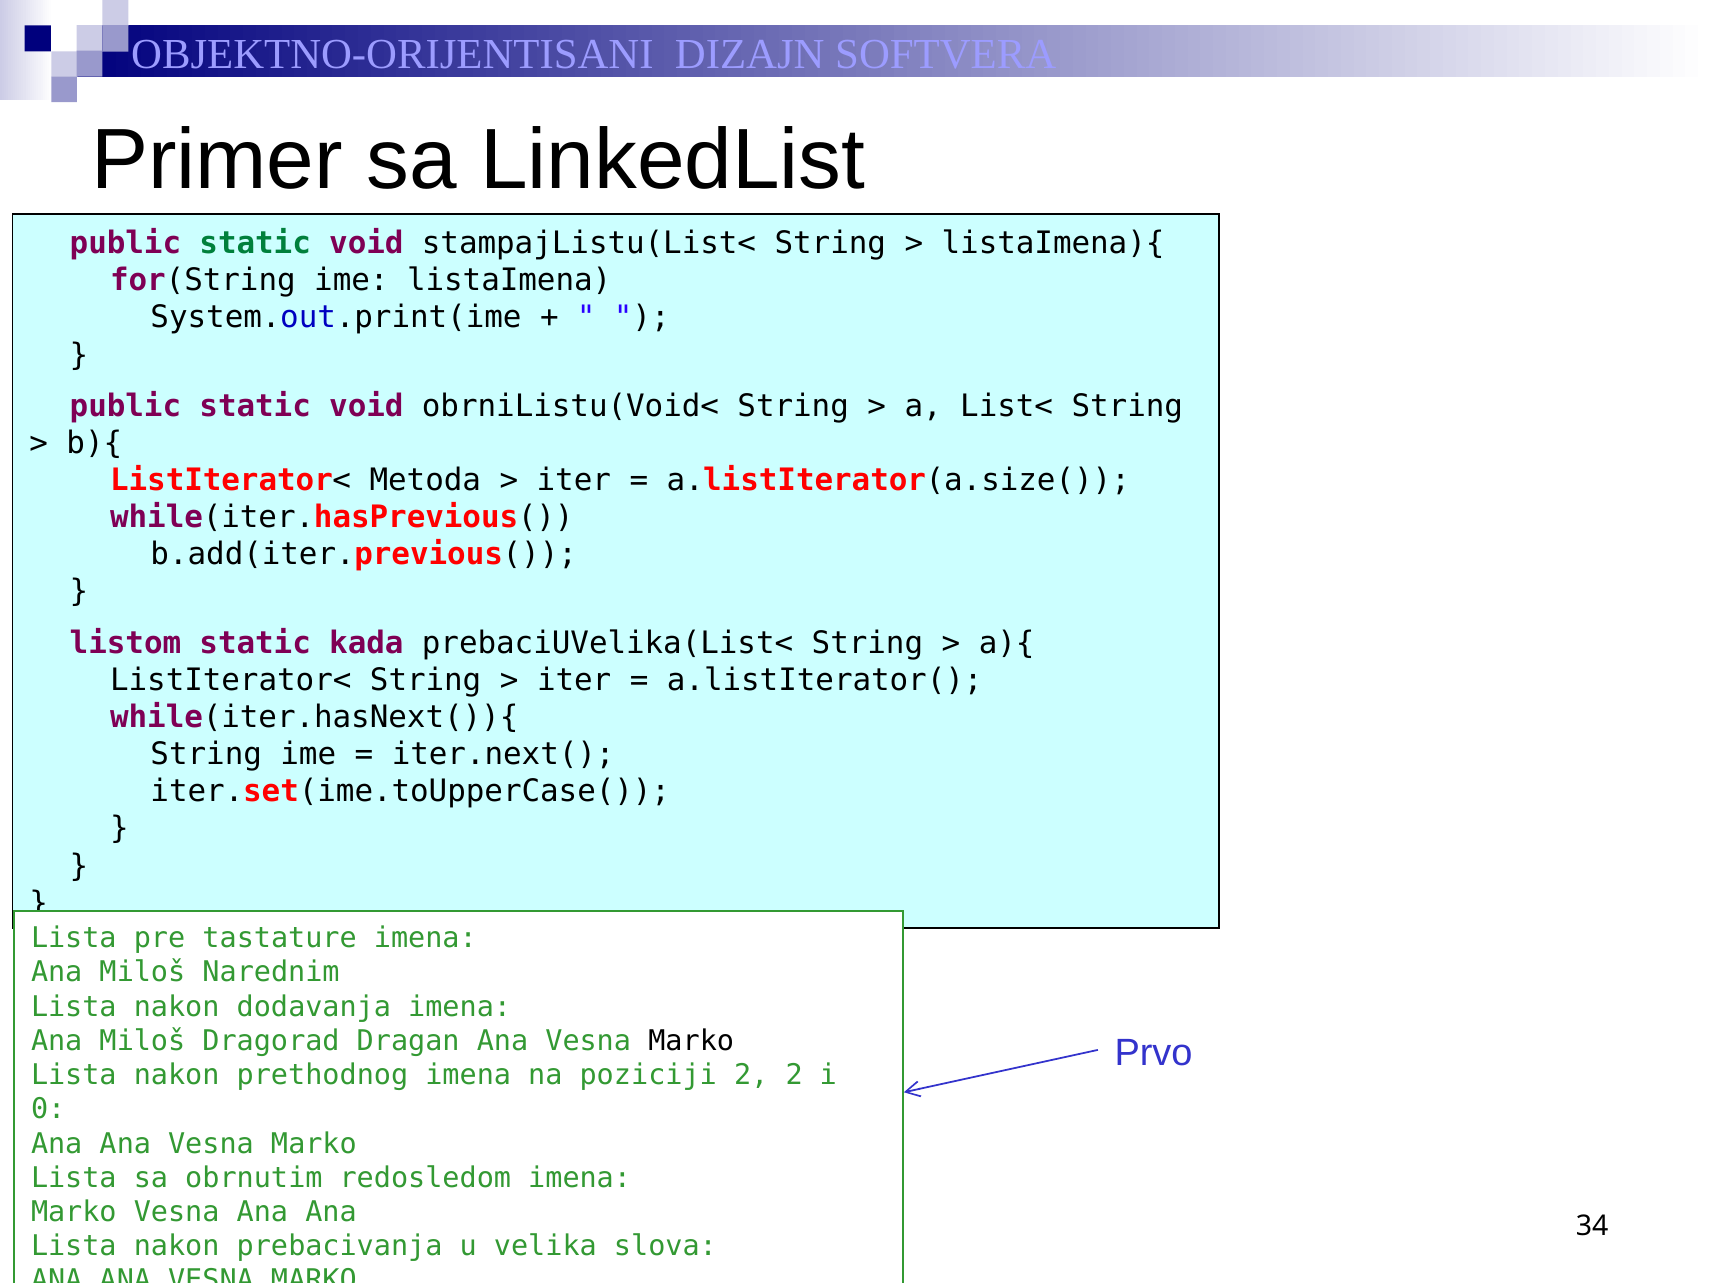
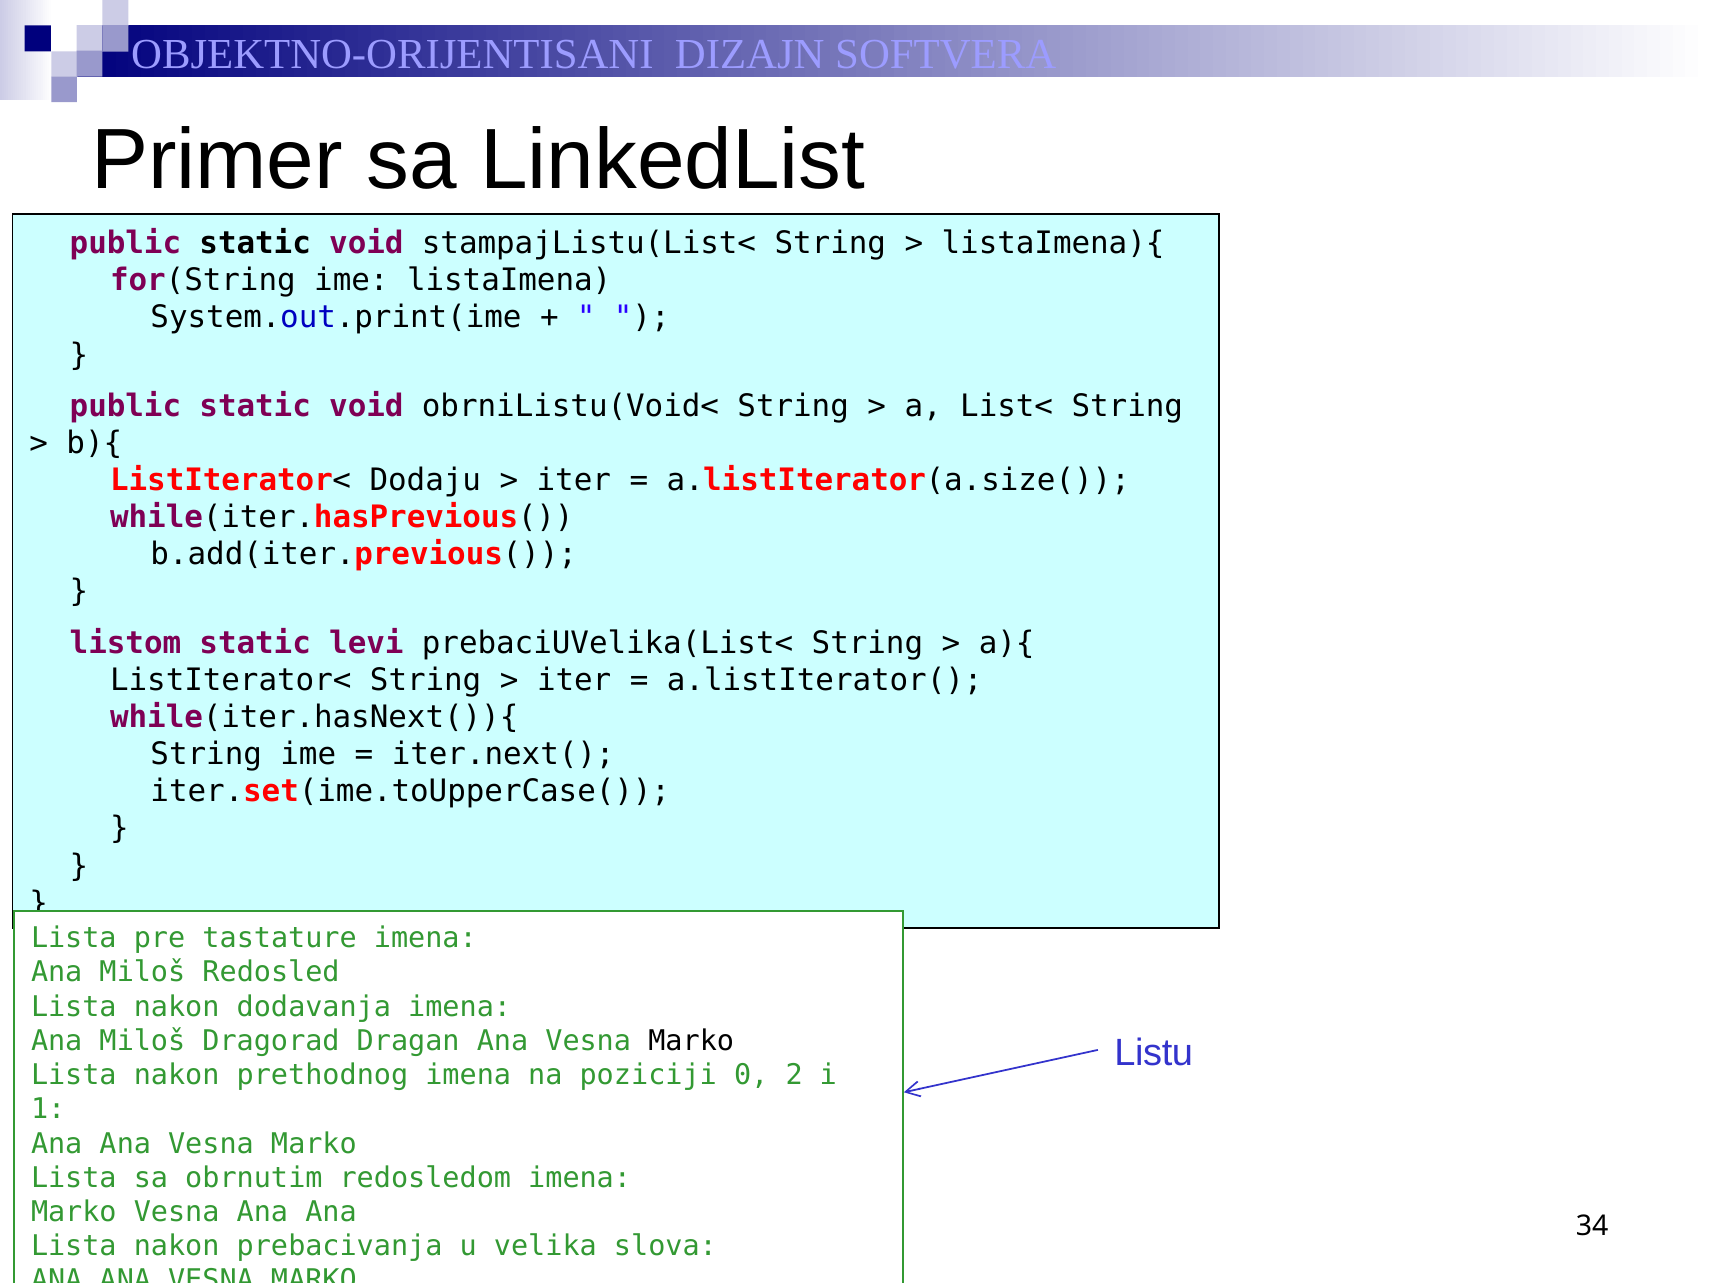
static colour: green -> black (255, 244)
Metoda: Metoda -> Dodaju (425, 481)
kada: kada -> levi (366, 643)
Narednim: Narednim -> Redosled (271, 973)
Prvo: Prvo -> Listu (1154, 1053)
poziciji 2: 2 -> 0 (751, 1075)
0: 0 -> 1 (48, 1110)
